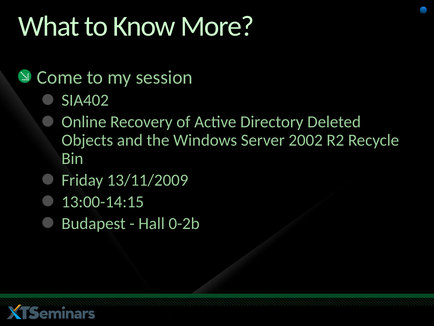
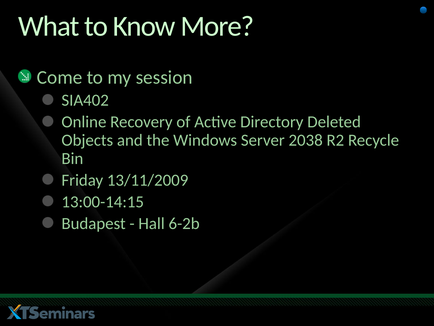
2002: 2002 -> 2038 (306, 140)
0-2b: 0-2b -> 6-2b (184, 223)
